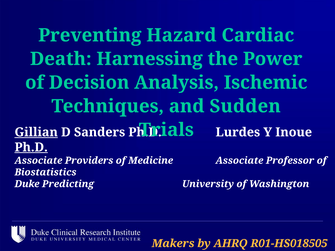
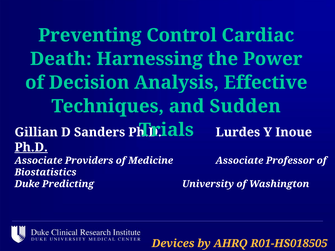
Hazard: Hazard -> Control (182, 35)
Ischemic: Ischemic -> Effective (266, 83)
Gillian underline: present -> none (36, 132)
Makers: Makers -> Devices (173, 244)
